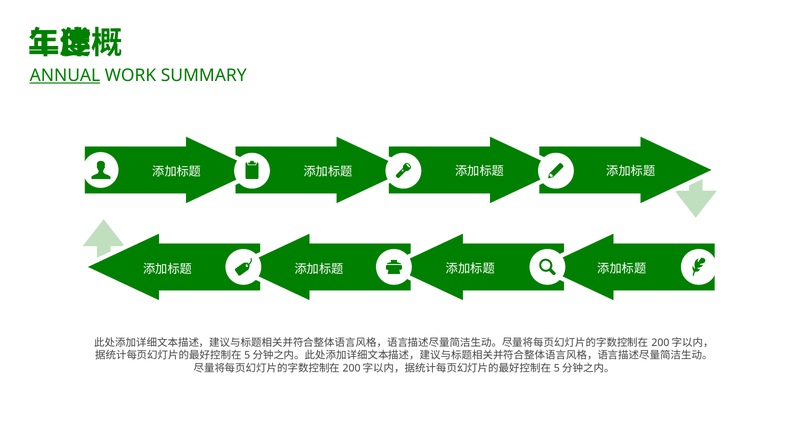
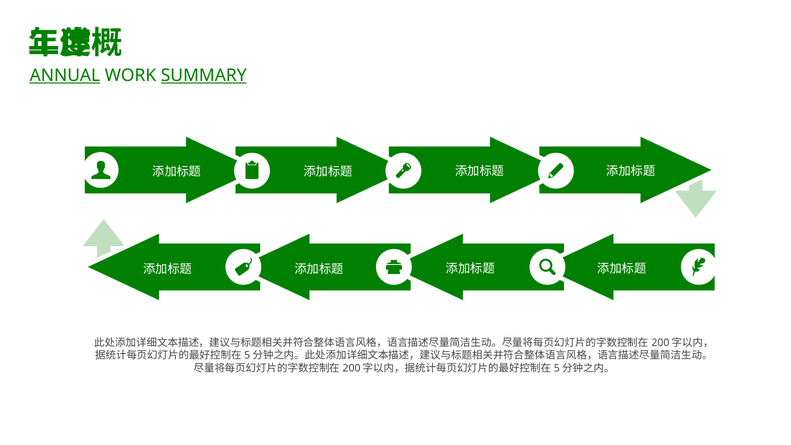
SUMMARY underline: none -> present (204, 75)
